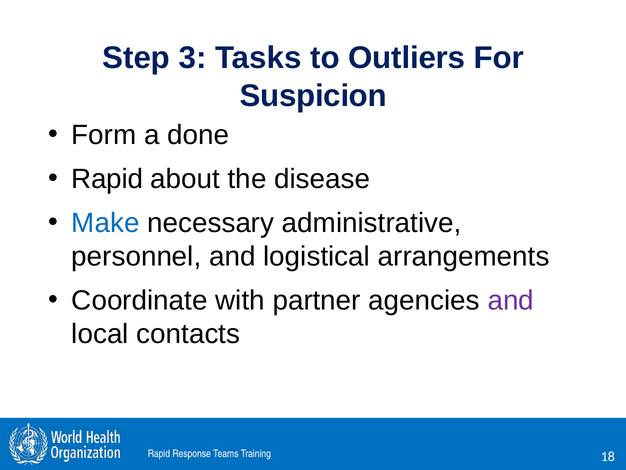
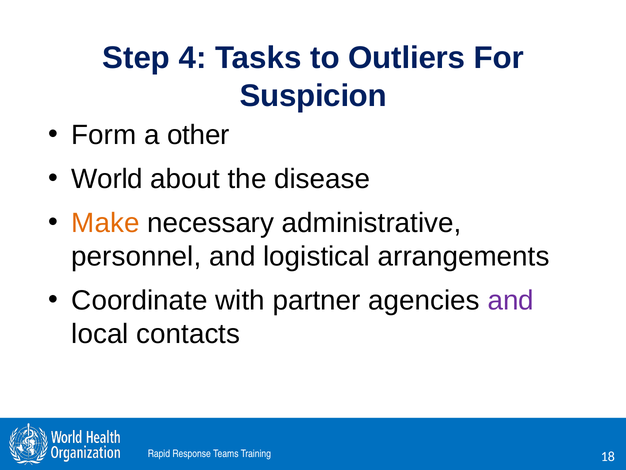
3: 3 -> 4 (193, 58)
done: done -> other (198, 135)
Rapid: Rapid -> World (107, 179)
Make colour: blue -> orange (106, 223)
